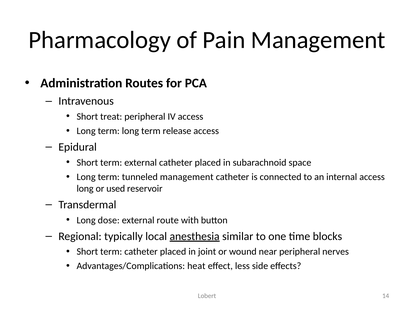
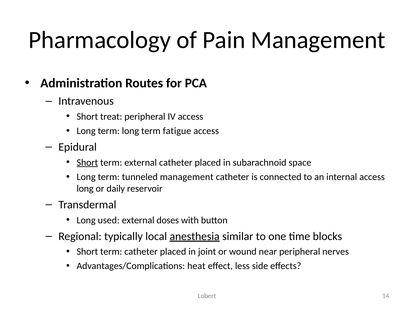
release: release -> fatigue (177, 131)
Short underline: none -> present (87, 163)
used: used -> daily (116, 189)
dose: dose -> used (109, 220)
route: route -> doses (168, 220)
